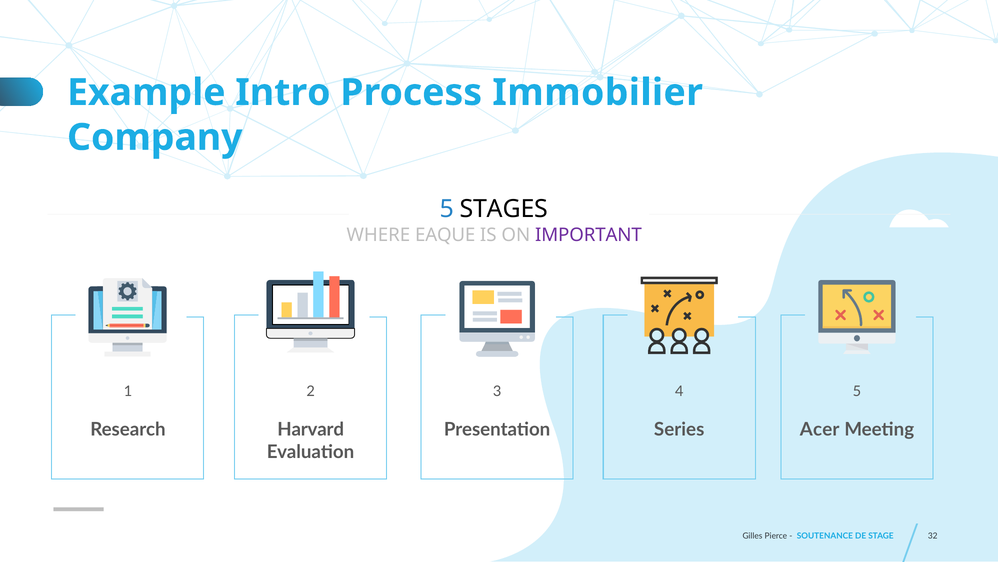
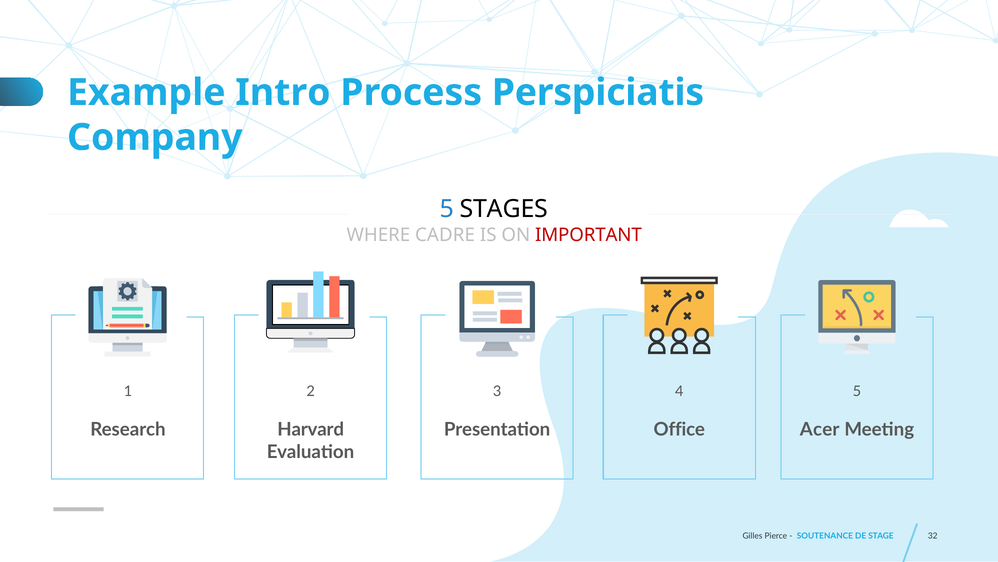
Immobilier: Immobilier -> Perspiciatis (598, 92)
EAQUE: EAQUE -> CADRE (445, 235)
IMPORTANT colour: purple -> red (588, 235)
Series: Series -> Office (679, 429)
